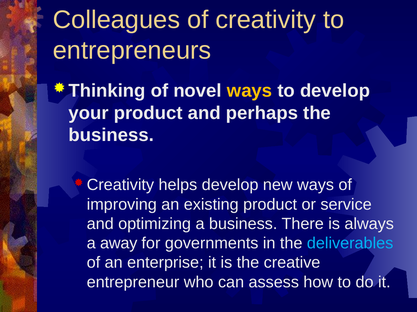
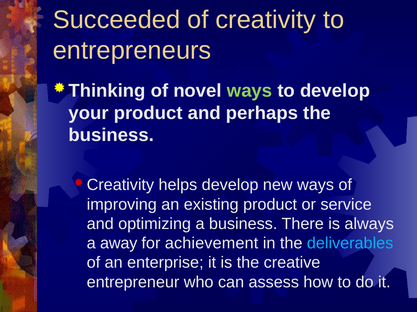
Colleagues: Colleagues -> Succeeded (117, 20)
ways colour: yellow -> light green (250, 91)
governments: governments -> achievement (212, 244)
